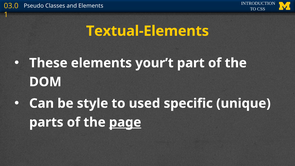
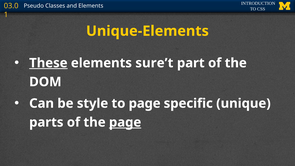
Textual-Elements: Textual-Elements -> Unique-Elements (147, 31)
These underline: none -> present (48, 63)
your’t: your’t -> sure’t (154, 63)
to used: used -> page (145, 103)
